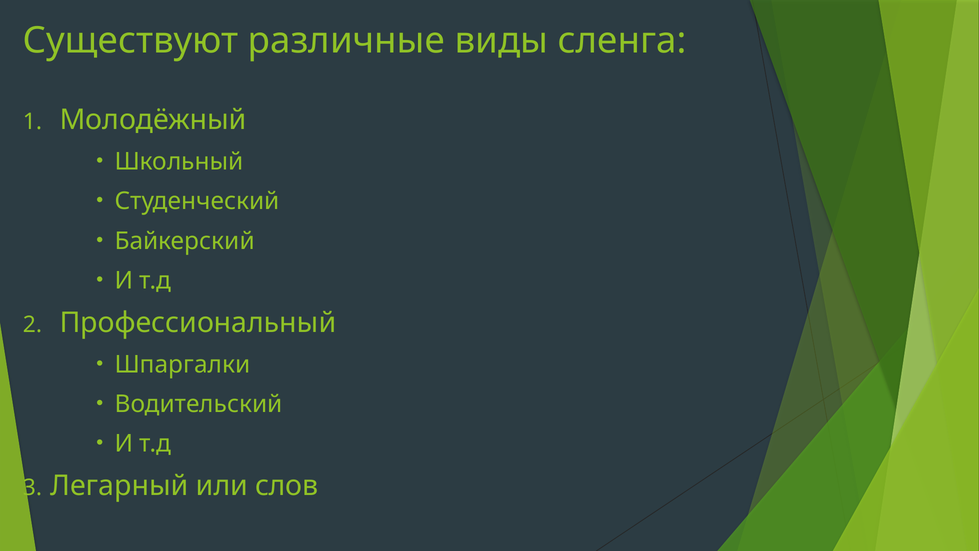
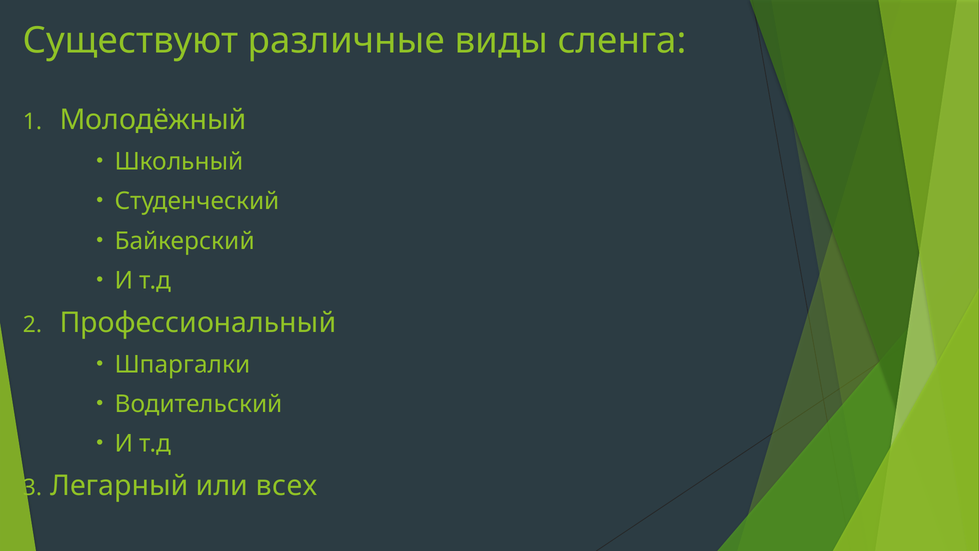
слов: слов -> всех (286, 486)
